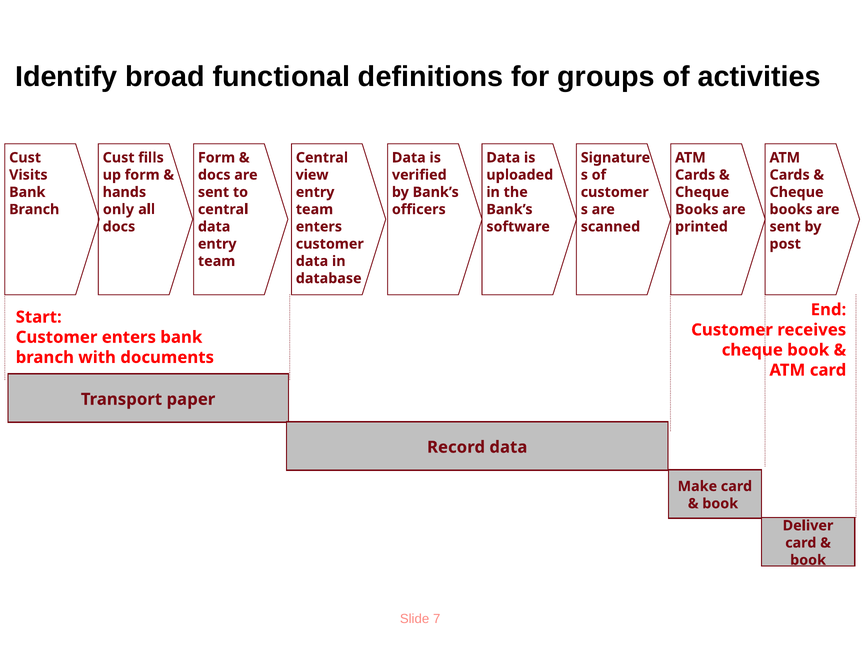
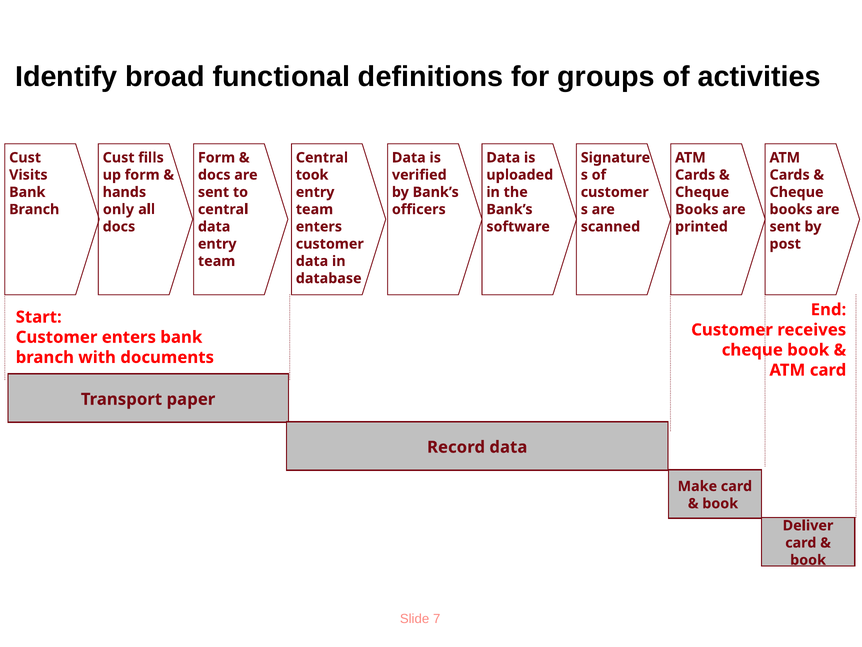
view: view -> took (312, 175)
